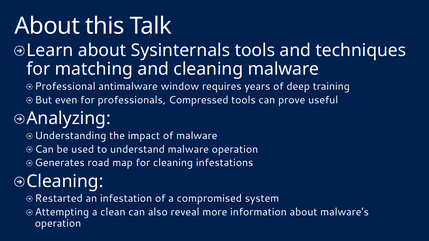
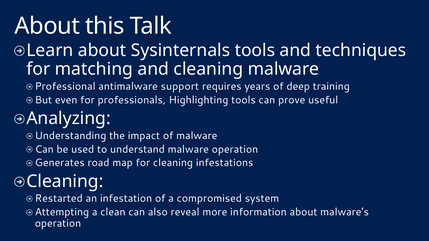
window: window -> support (180, 87)
Compressed: Compressed -> Highlighting (199, 100)
